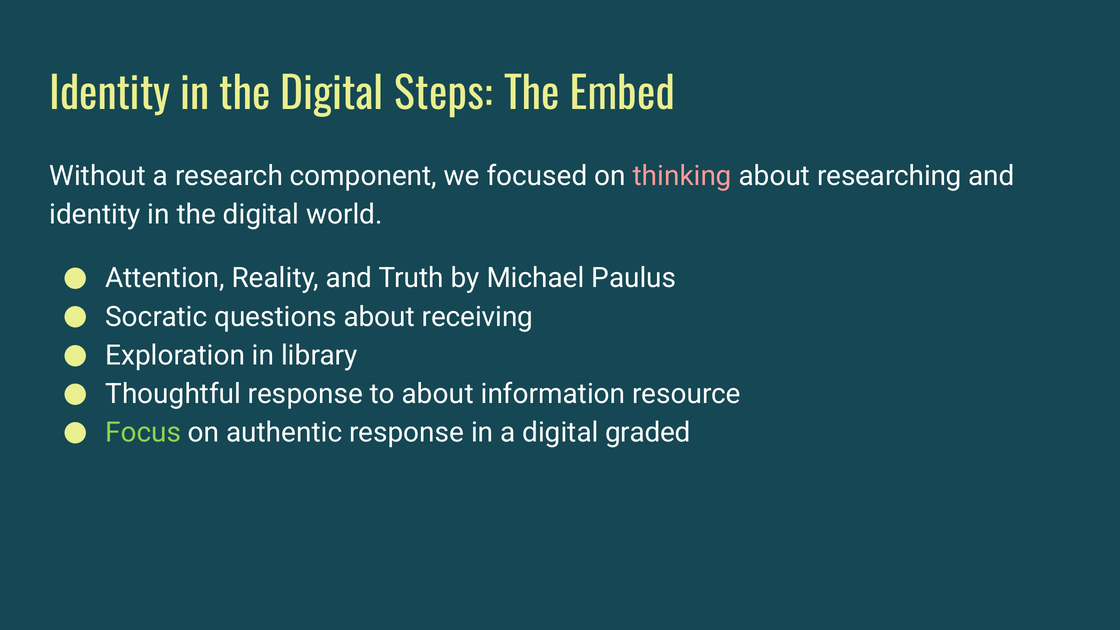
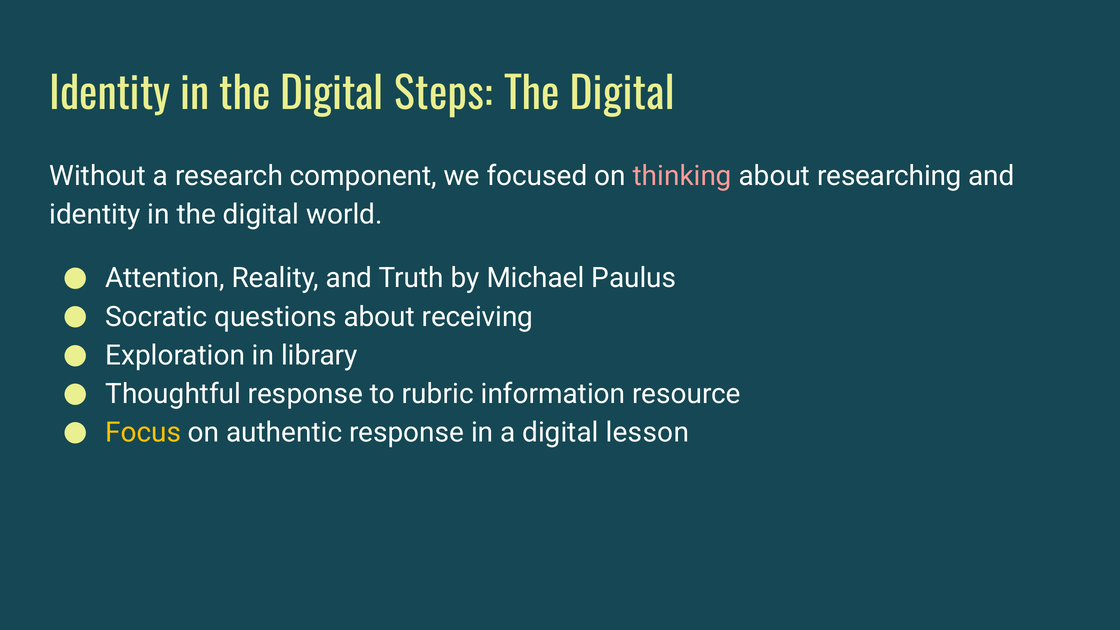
Embed: Embed -> Digital (622, 95)
to about: about -> rubric (438, 394)
Focus colour: light green -> yellow (143, 433)
graded: graded -> lesson (647, 433)
